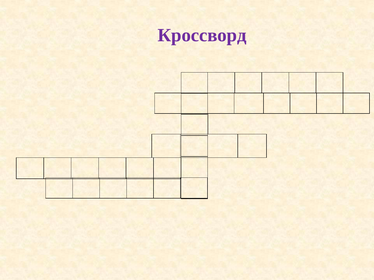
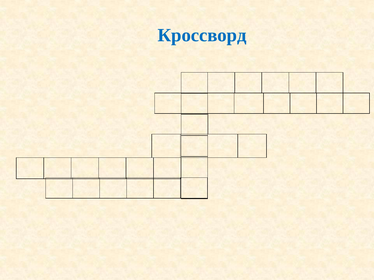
Кроссворд colour: purple -> blue (202, 35)
